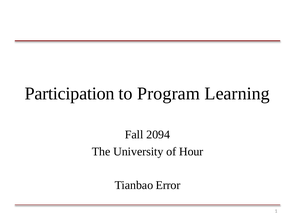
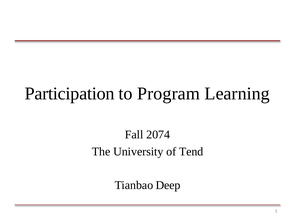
2094: 2094 -> 2074 (158, 135)
Hour: Hour -> Tend (191, 152)
Error: Error -> Deep (168, 185)
